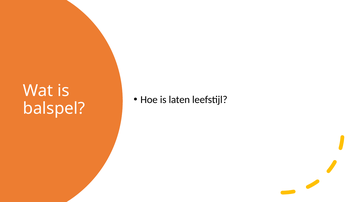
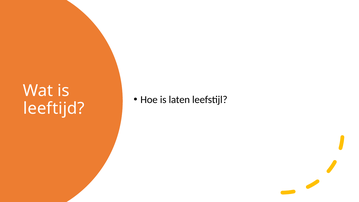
balspel: balspel -> leeftijd (54, 108)
